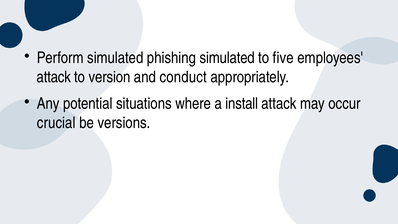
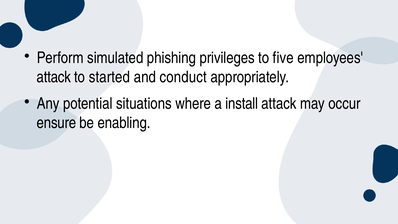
phishing simulated: simulated -> privileges (227, 58)
version: version -> started (109, 77)
crucial: crucial -> ensure (56, 123)
versions: versions -> enabling (124, 123)
